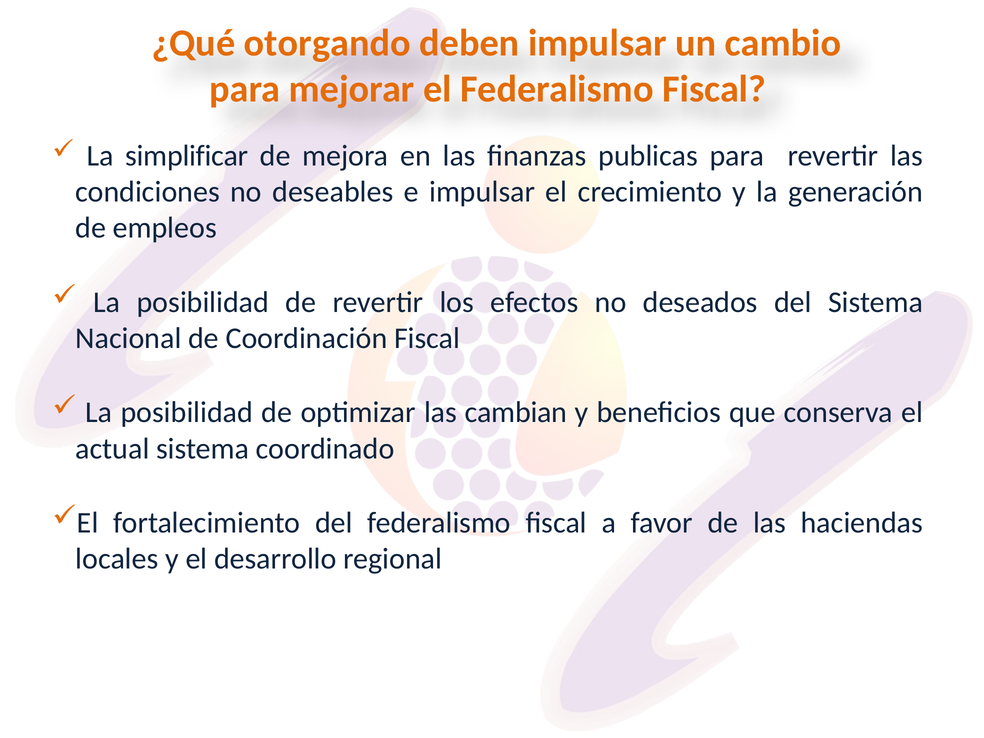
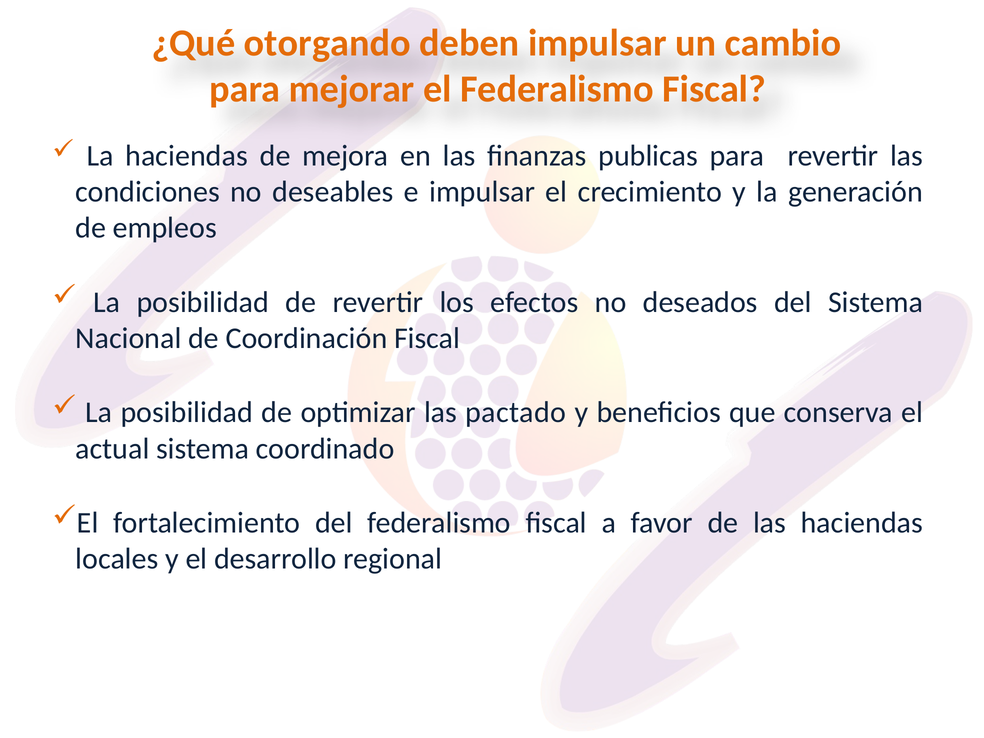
La simplificar: simplificar -> haciendas (187, 156)
cambian: cambian -> pactado (516, 413)
